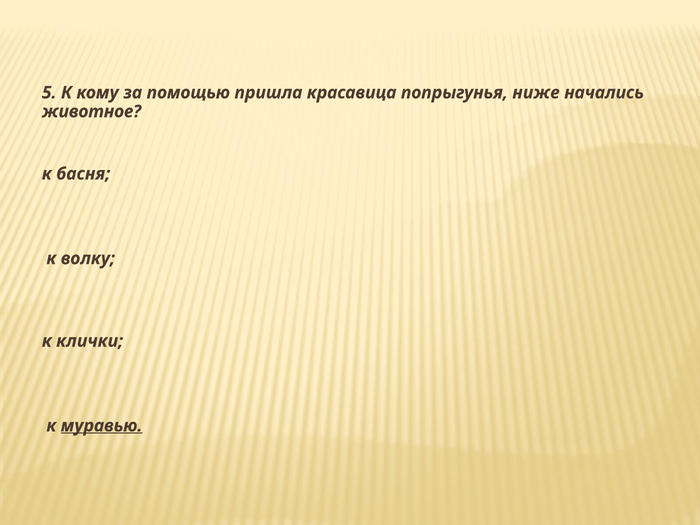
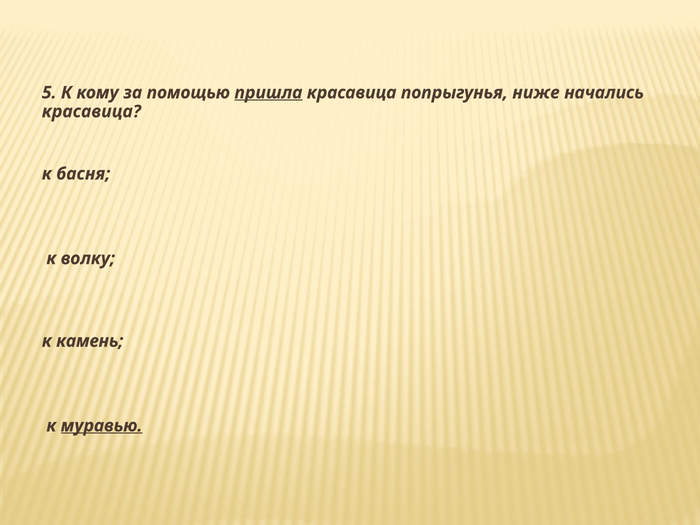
пришла underline: none -> present (268, 93)
животное: животное -> красавица (91, 112)
клички: клички -> камень (90, 341)
